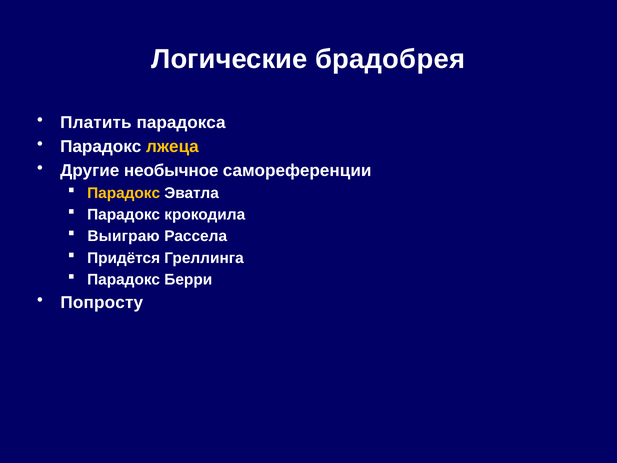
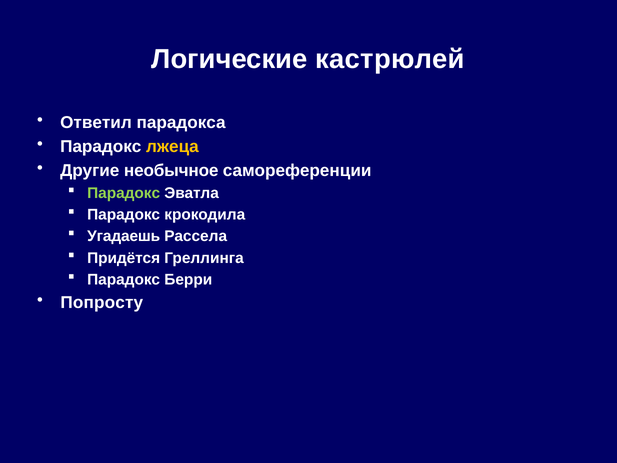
брадобрея: брадобрея -> кастрюлей (390, 59)
Платить: Платить -> Ответил (96, 123)
Парадокс colour: yellow -> light green (124, 193)
Выиграю: Выиграю -> Угадаешь (124, 236)
